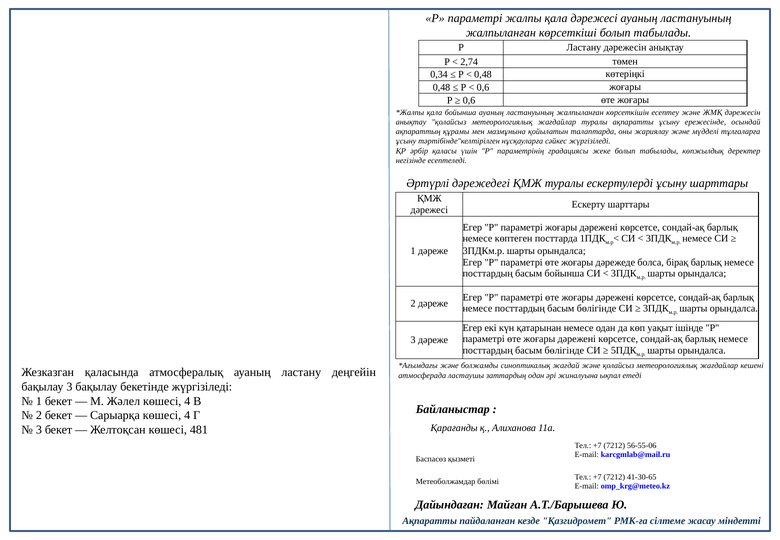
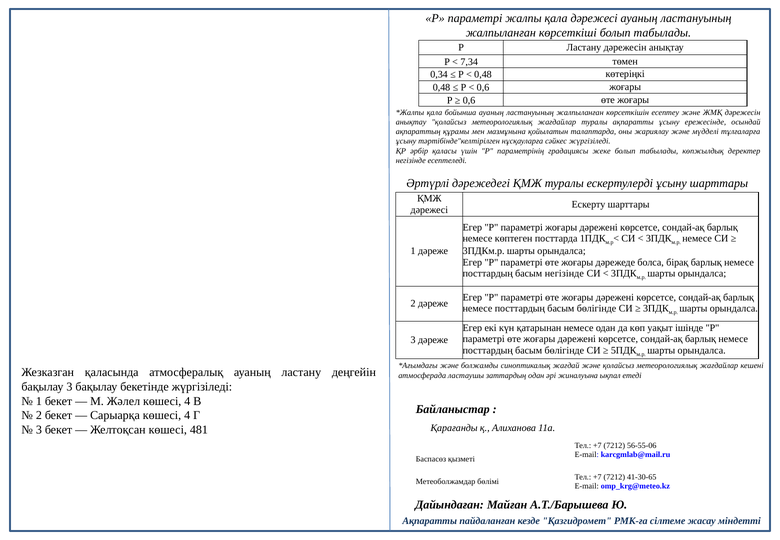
2,74: 2,74 -> 7,34 (469, 62)
басым бойынша: бойынша -> негізінде (564, 273)
